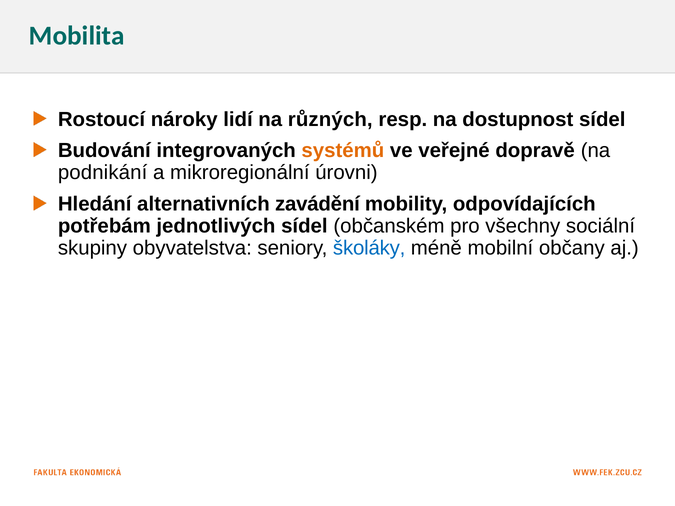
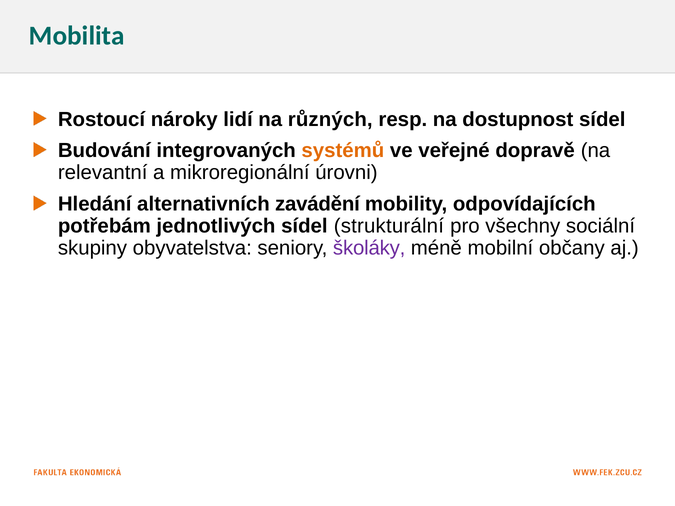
podnikání: podnikání -> relevantní (103, 173)
občanském: občanském -> strukturální (389, 226)
školáky colour: blue -> purple (369, 248)
